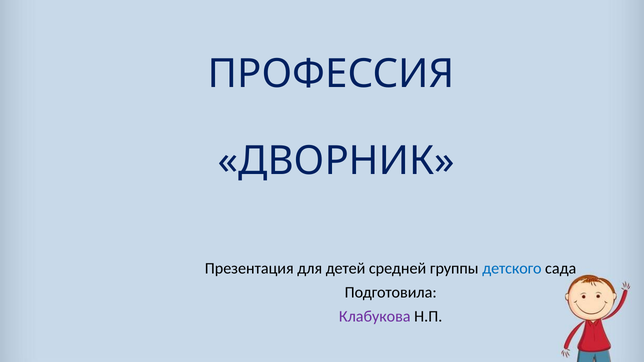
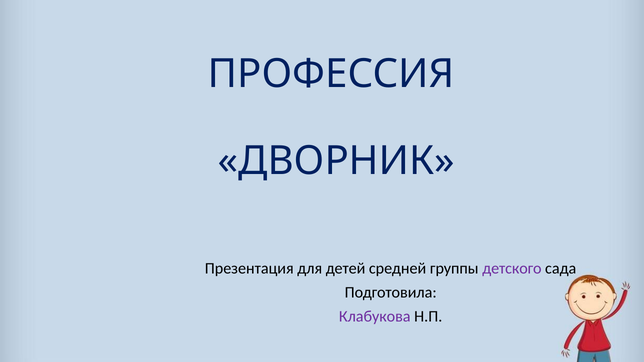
детского colour: blue -> purple (512, 268)
